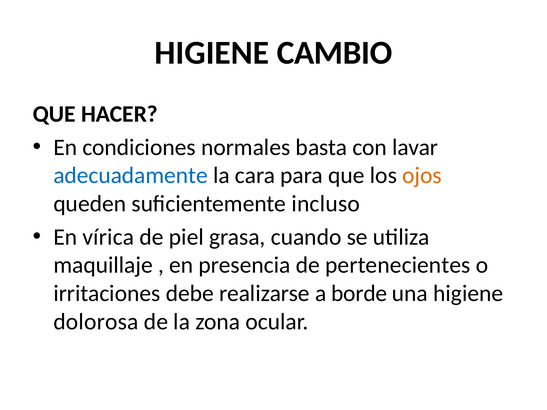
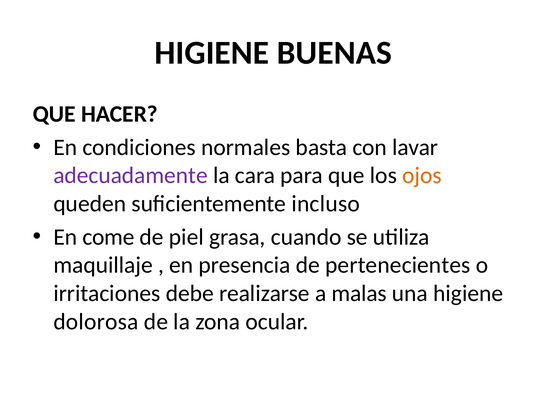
CAMBIO: CAMBIO -> BUENAS (334, 53)
adecuadamente colour: blue -> purple (131, 176)
vírica: vírica -> come (108, 237)
borde: borde -> malas (359, 294)
